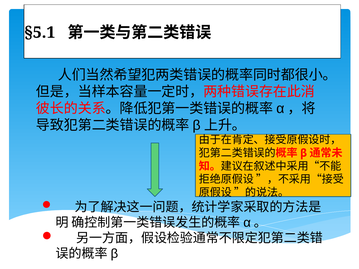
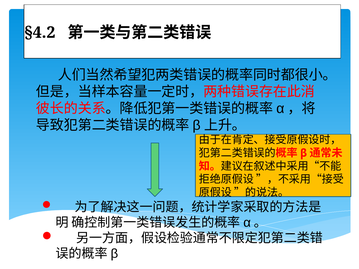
§5.1: §5.1 -> §4.2 (40, 33)
